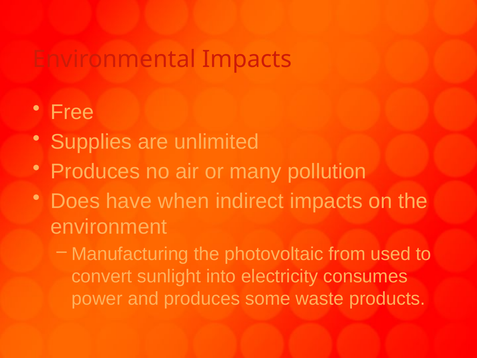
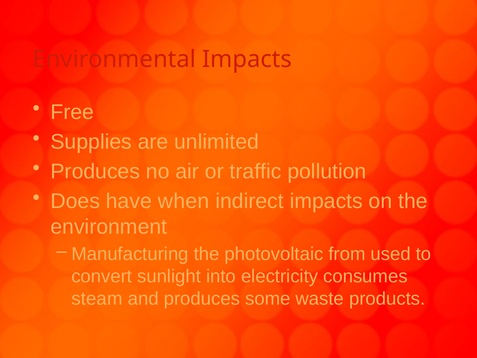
many: many -> traffic (256, 171)
power: power -> steam (97, 298)
